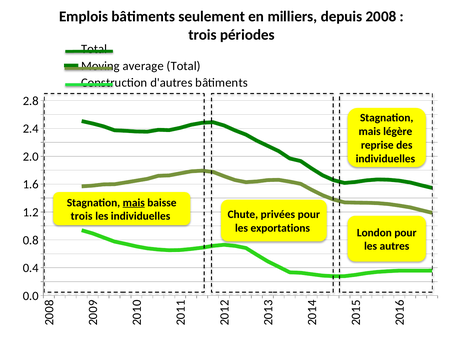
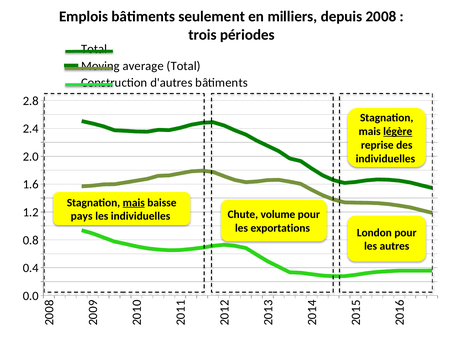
légère underline: none -> present (398, 131)
trois: trois -> pays (82, 216)
privées: privées -> volume (278, 214)
